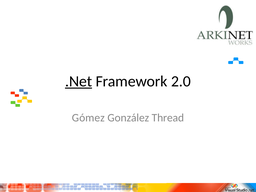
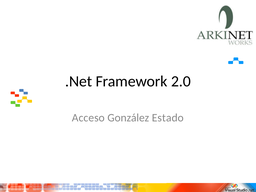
.Net underline: present -> none (79, 81)
Gómez: Gómez -> Acceso (88, 118)
Thread: Thread -> Estado (168, 118)
